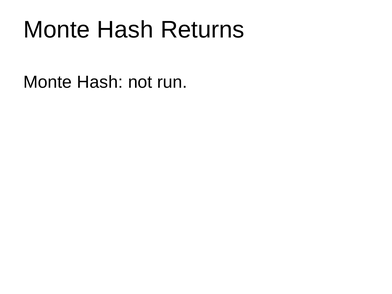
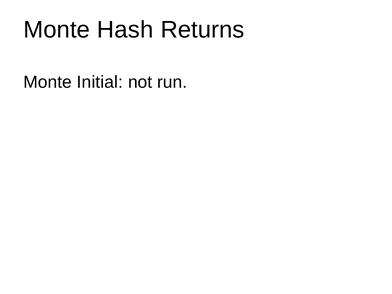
Hash: Hash -> Initial (100, 82)
